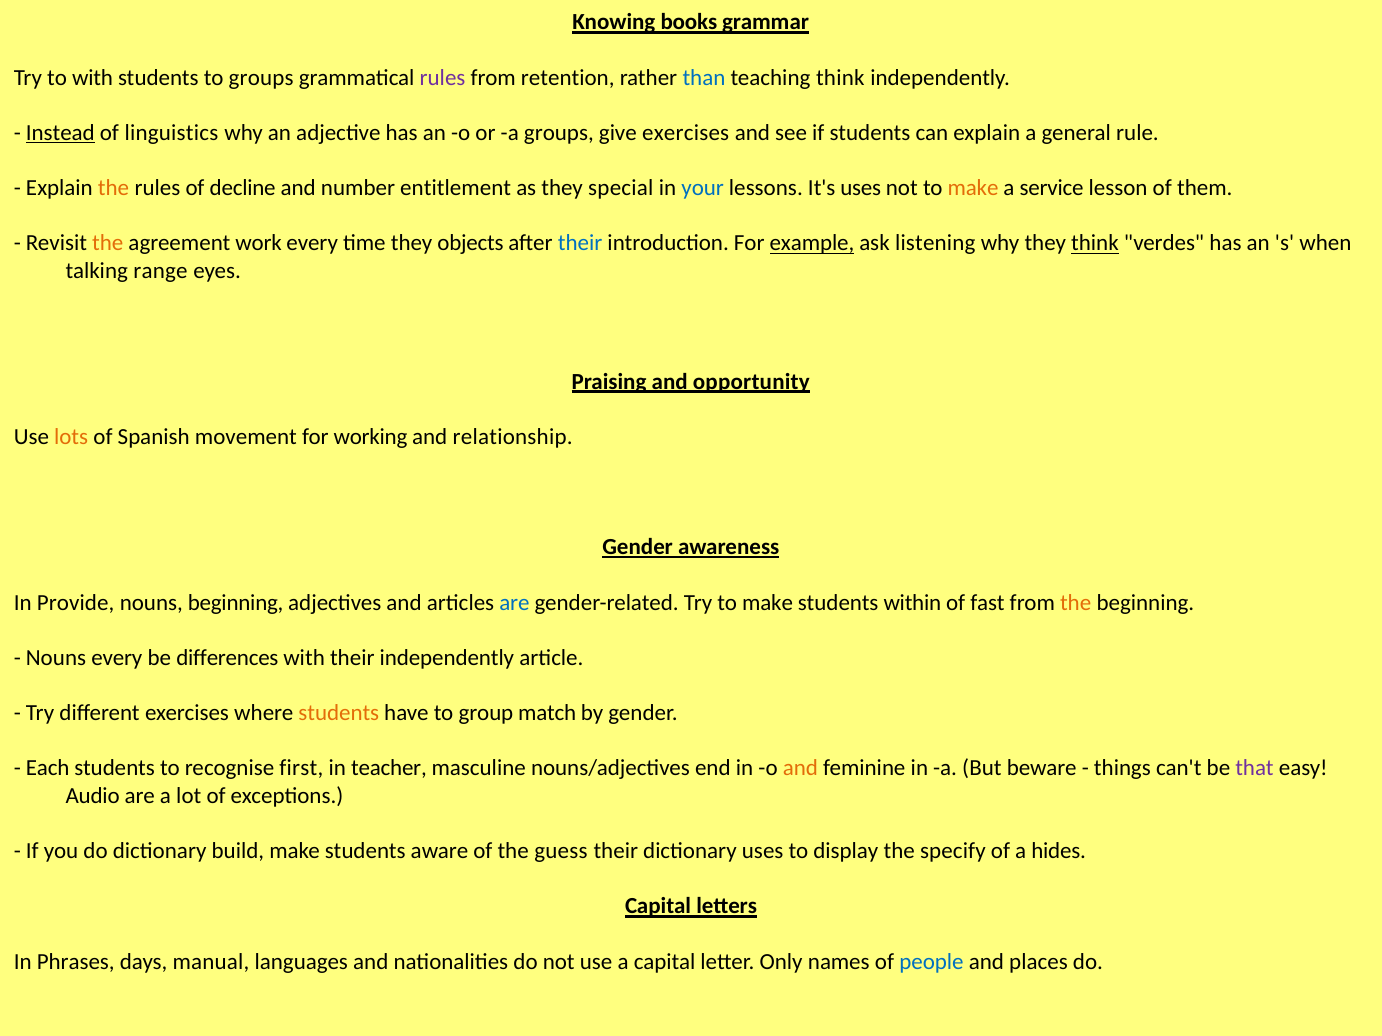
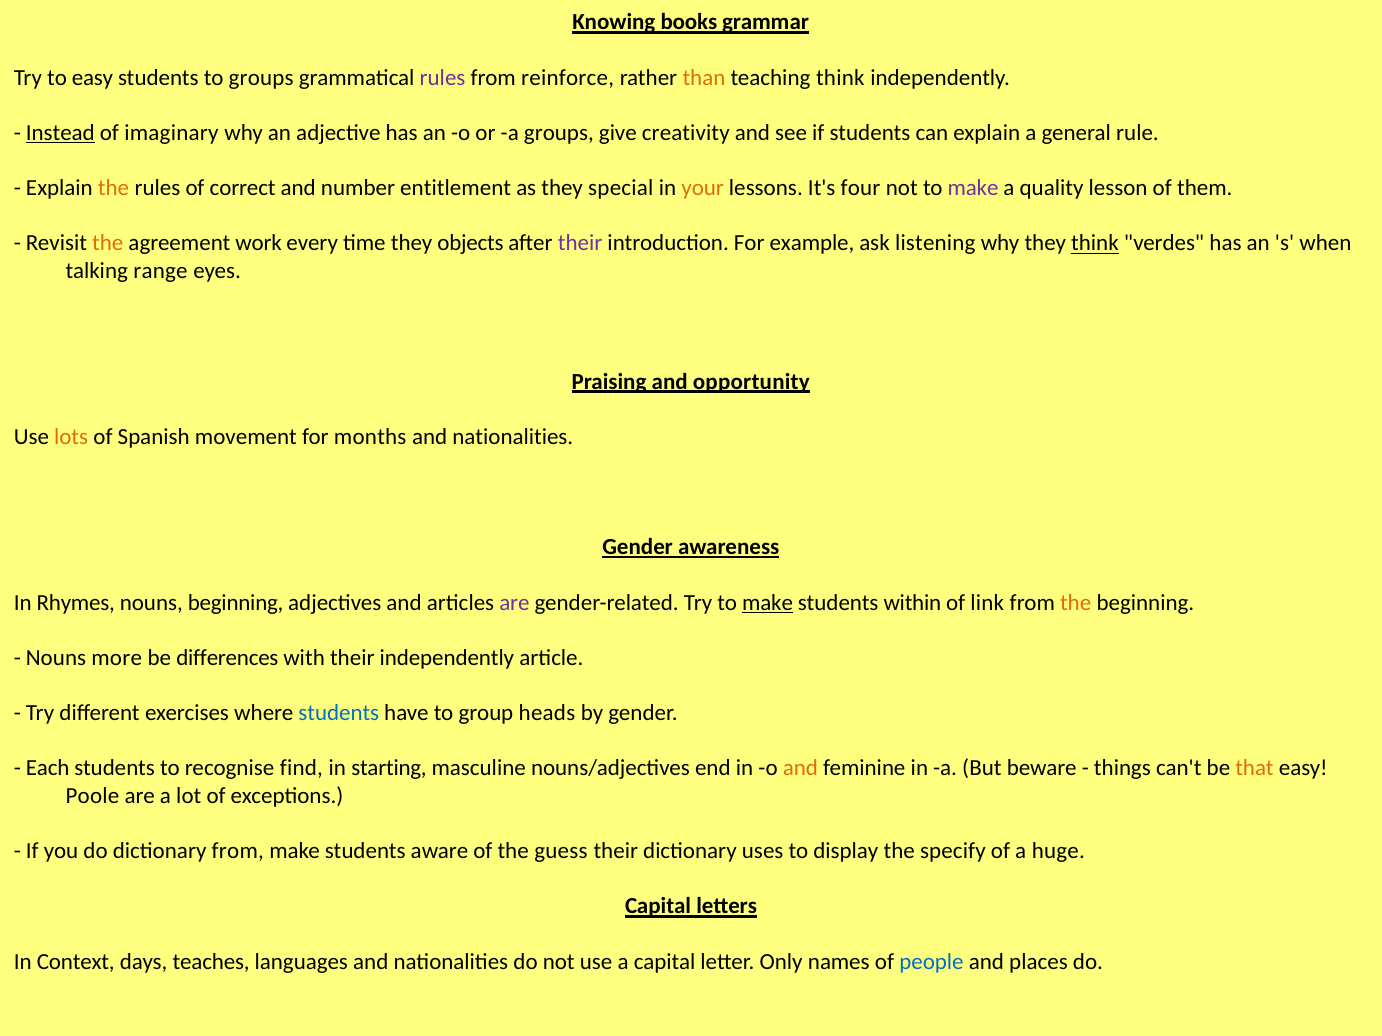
to with: with -> easy (93, 78)
retention: retention -> reinforce (568, 78)
than colour: blue -> orange (704, 78)
linguistics: linguistics -> imaginary (171, 133)
give exercises: exercises -> creativity (686, 133)
decline: decline -> correct (243, 188)
your colour: blue -> orange (703, 188)
It's uses: uses -> four (861, 188)
make colour: orange -> purple (973, 188)
service: service -> quality (1052, 188)
their colour: blue -> purple (580, 243)
example underline: present -> none (812, 243)
working: working -> months (370, 437)
relationship: relationship -> nationalities (513, 437)
Provide: Provide -> Rhymes (76, 603)
are colour: blue -> purple (514, 603)
make underline: none -> present (768, 603)
fast: fast -> link (987, 603)
Nouns every: every -> more (117, 658)
students colour: orange -> blue (339, 713)
match: match -> heads (547, 713)
first: first -> find (301, 769)
teacher: teacher -> starting (389, 769)
that colour: purple -> orange (1255, 769)
Audio: Audio -> Poole (92, 796)
dictionary build: build -> from (238, 852)
hides: hides -> huge (1058, 852)
Phrases: Phrases -> Context (76, 962)
manual: manual -> teaches (211, 962)
